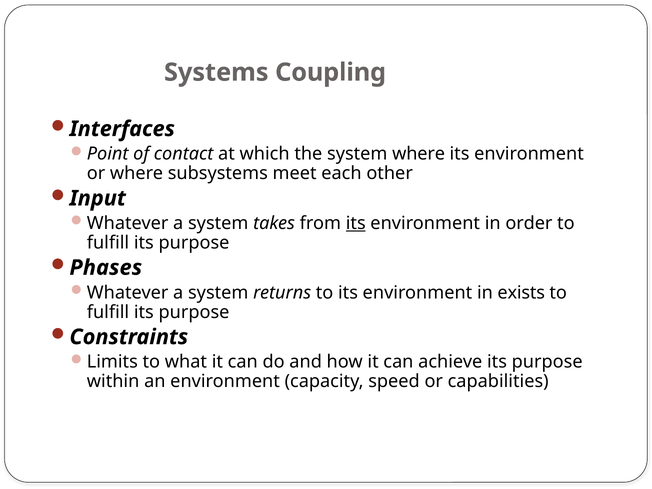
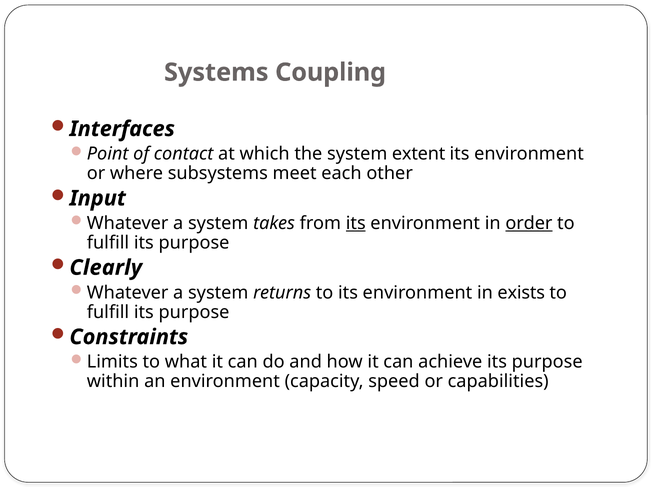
system where: where -> extent (419, 154)
order underline: none -> present (529, 223)
Phases: Phases -> Clearly (106, 268)
